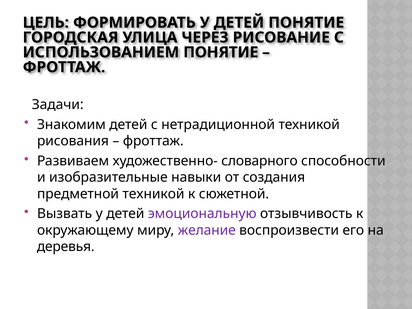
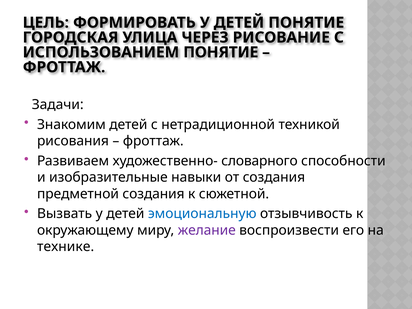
предметной техникой: техникой -> создания (154, 194)
эмоциональную colour: purple -> blue (202, 214)
деревья: деревья -> технике (66, 247)
